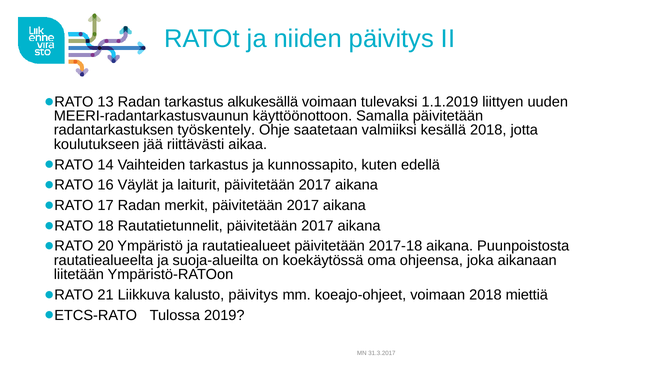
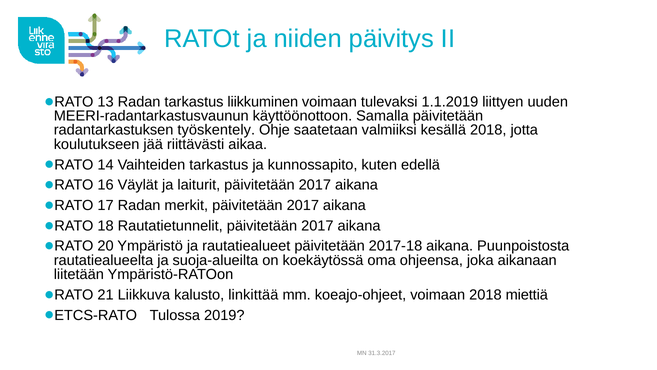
alkukesällä: alkukesällä -> liikkuminen (263, 102)
kalusto päivitys: päivitys -> linkittää (253, 295)
